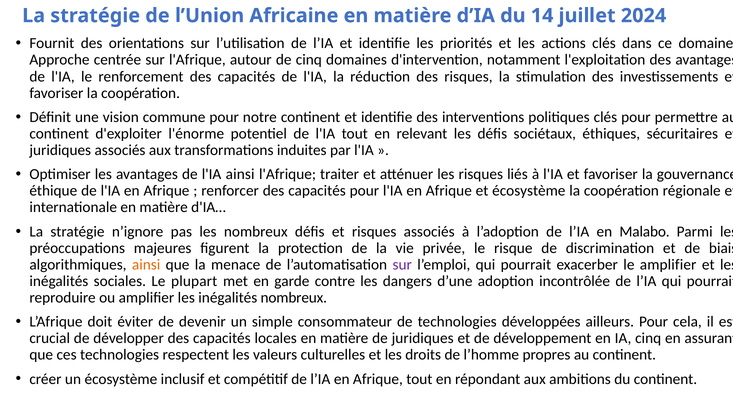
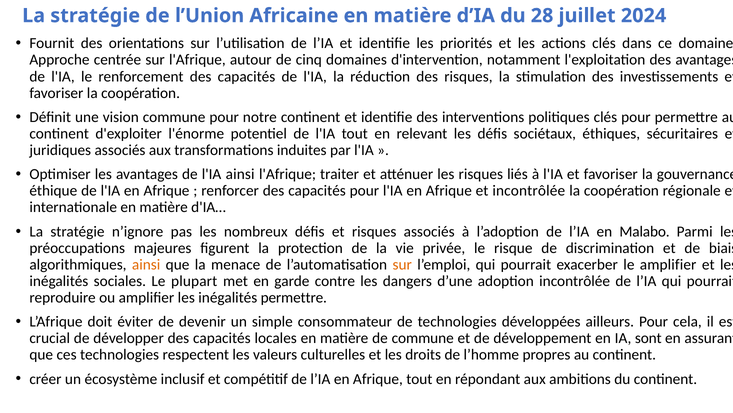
14: 14 -> 28 (542, 16)
et écosystème: écosystème -> incontrôlée (529, 191)
sur colour: purple -> orange (402, 264)
inégalités nombreux: nombreux -> permettre (294, 297)
de juridiques: juridiques -> commune (423, 338)
IA cinq: cinq -> sont (648, 338)
